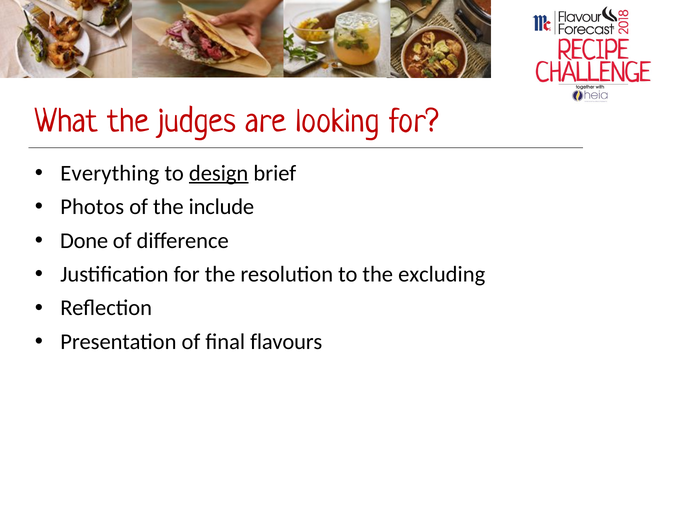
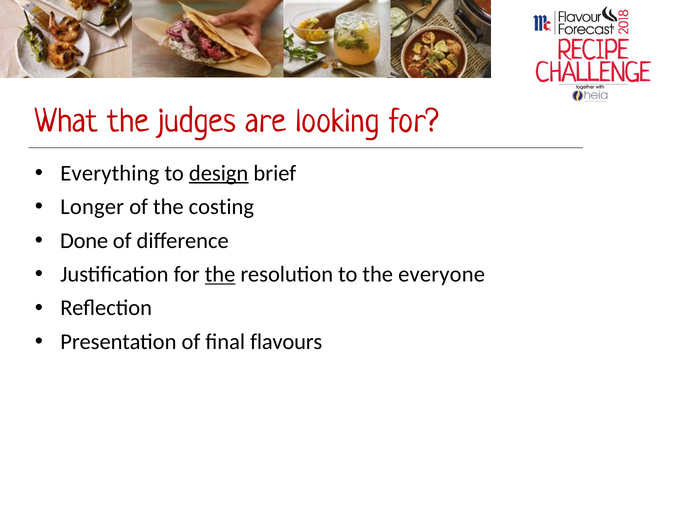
Photos: Photos -> Longer (92, 207)
include: include -> costing (221, 207)
the underline: none -> present (220, 274)
excluding: excluding -> everyone (442, 274)
